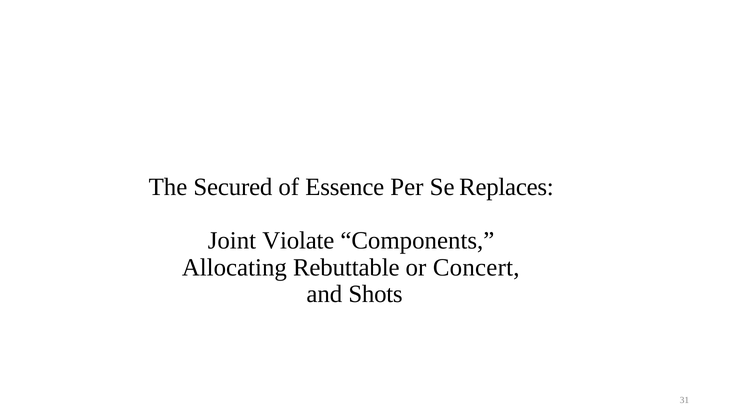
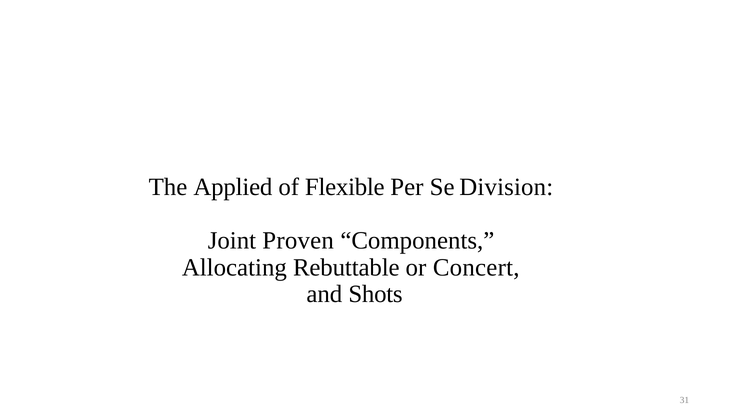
Secured: Secured -> Applied (233, 187)
Essence: Essence -> Flexible (345, 187)
Replaces: Replaces -> Division (506, 187)
Violate: Violate -> Proven (298, 241)
